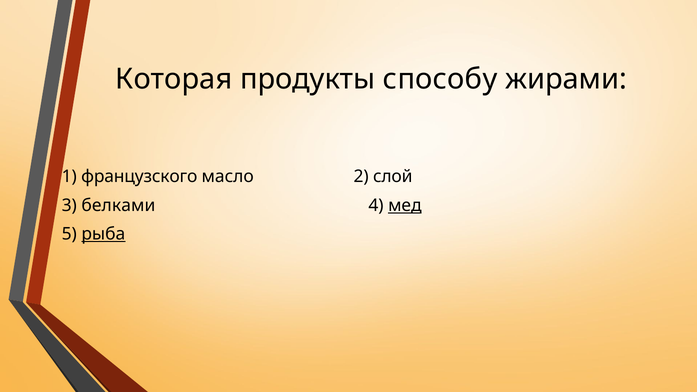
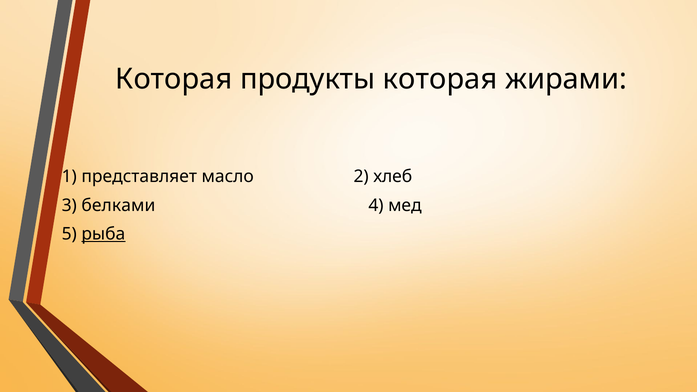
продукты способу: способу -> которая (440, 79)
французского: французского -> представляет (139, 177)
слой: слой -> хлеб (393, 177)
мед underline: present -> none (405, 205)
